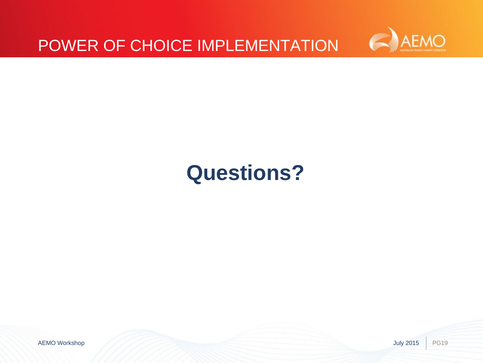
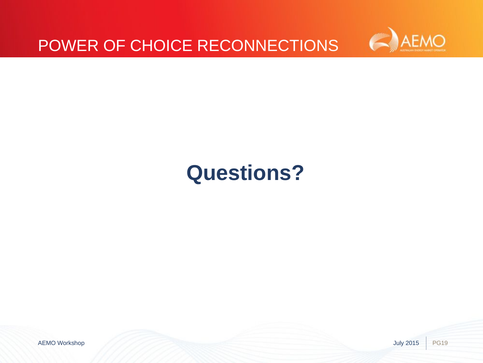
IMPLEMENTATION: IMPLEMENTATION -> RECONNECTIONS (268, 46)
